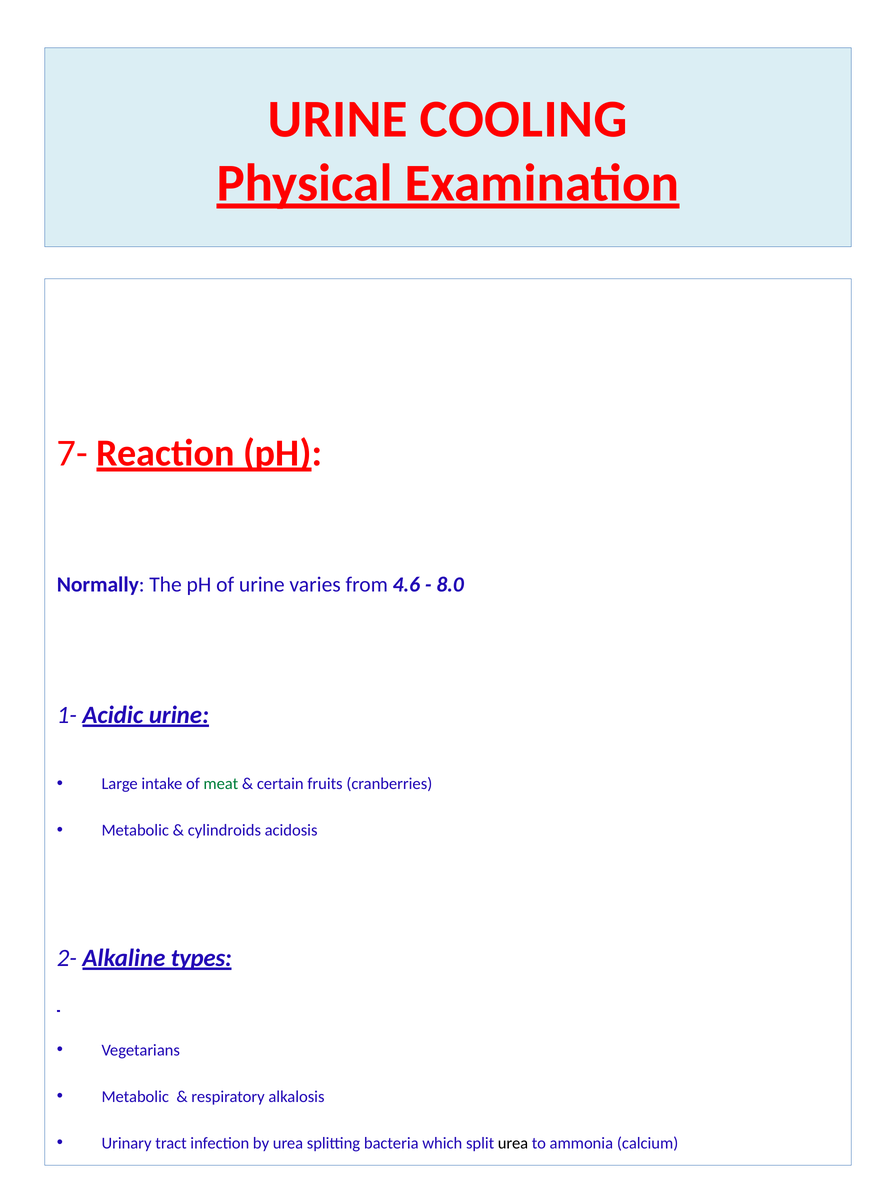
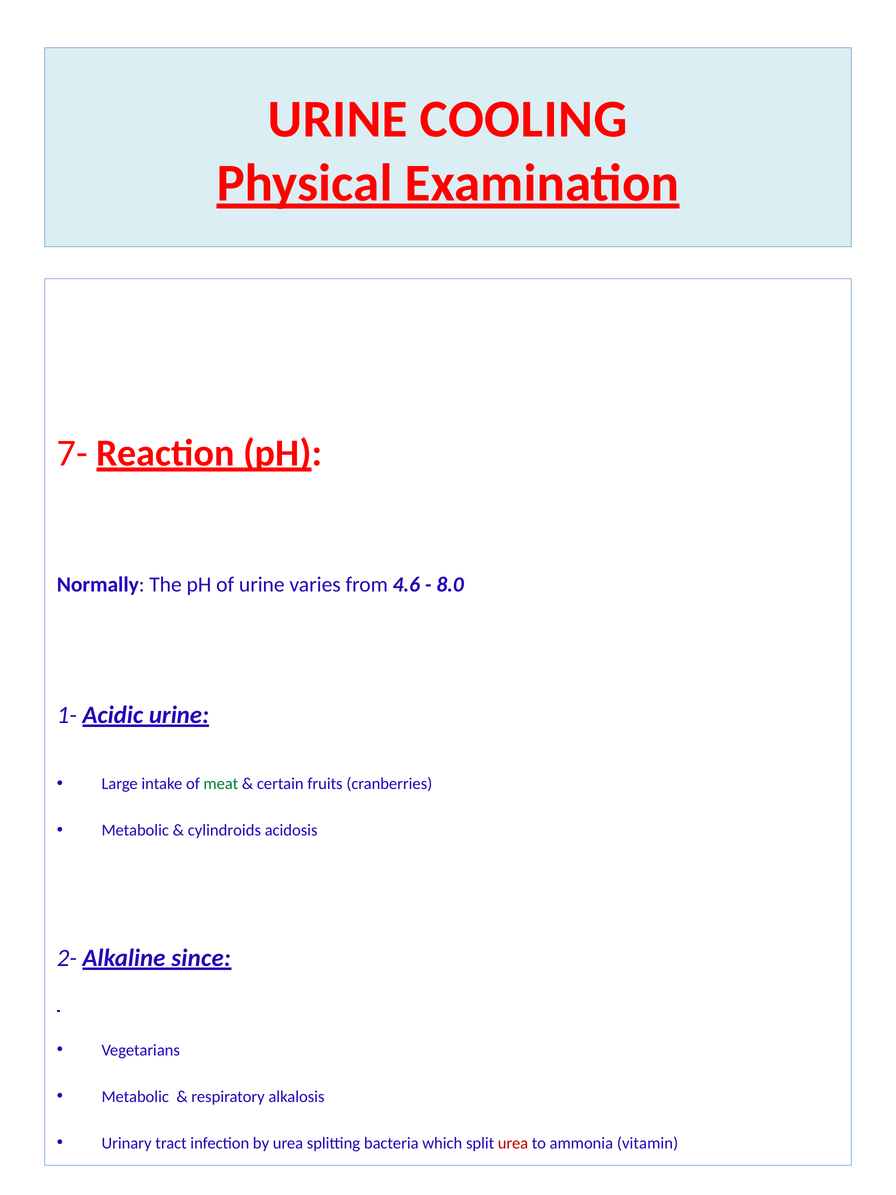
types: types -> since (201, 958)
urea colour: black -> red (513, 1143)
calcium: calcium -> vitamin (648, 1143)
